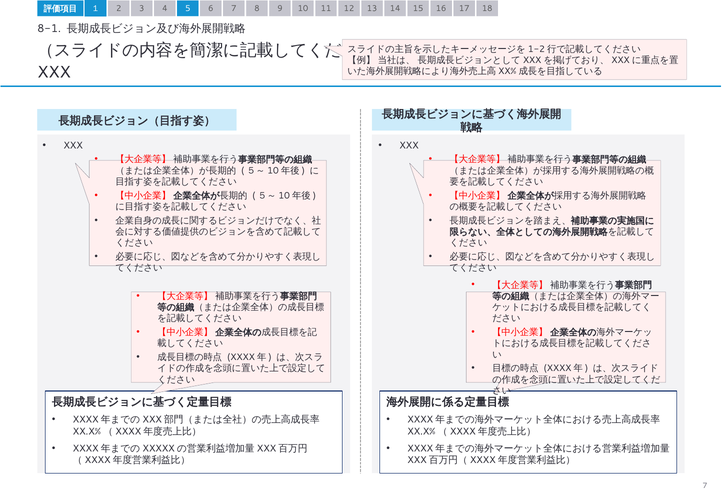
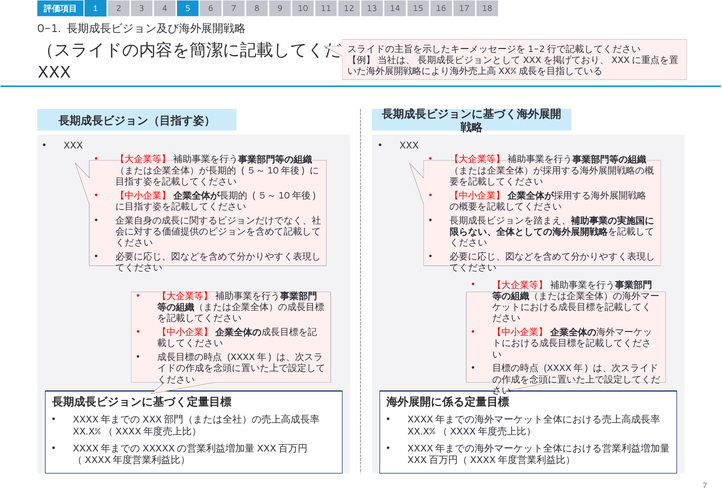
8-1: 8-1 -> 0-1 (49, 29)
